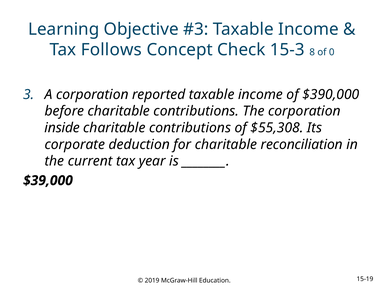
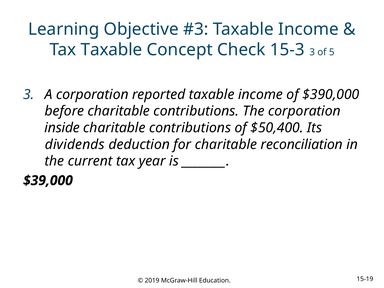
Tax Follows: Follows -> Taxable (111, 50)
15-3 8: 8 -> 3 (312, 52)
0: 0 -> 5 (332, 52)
$55,308: $55,308 -> $50,400 (277, 128)
corporate: corporate -> dividends (75, 144)
